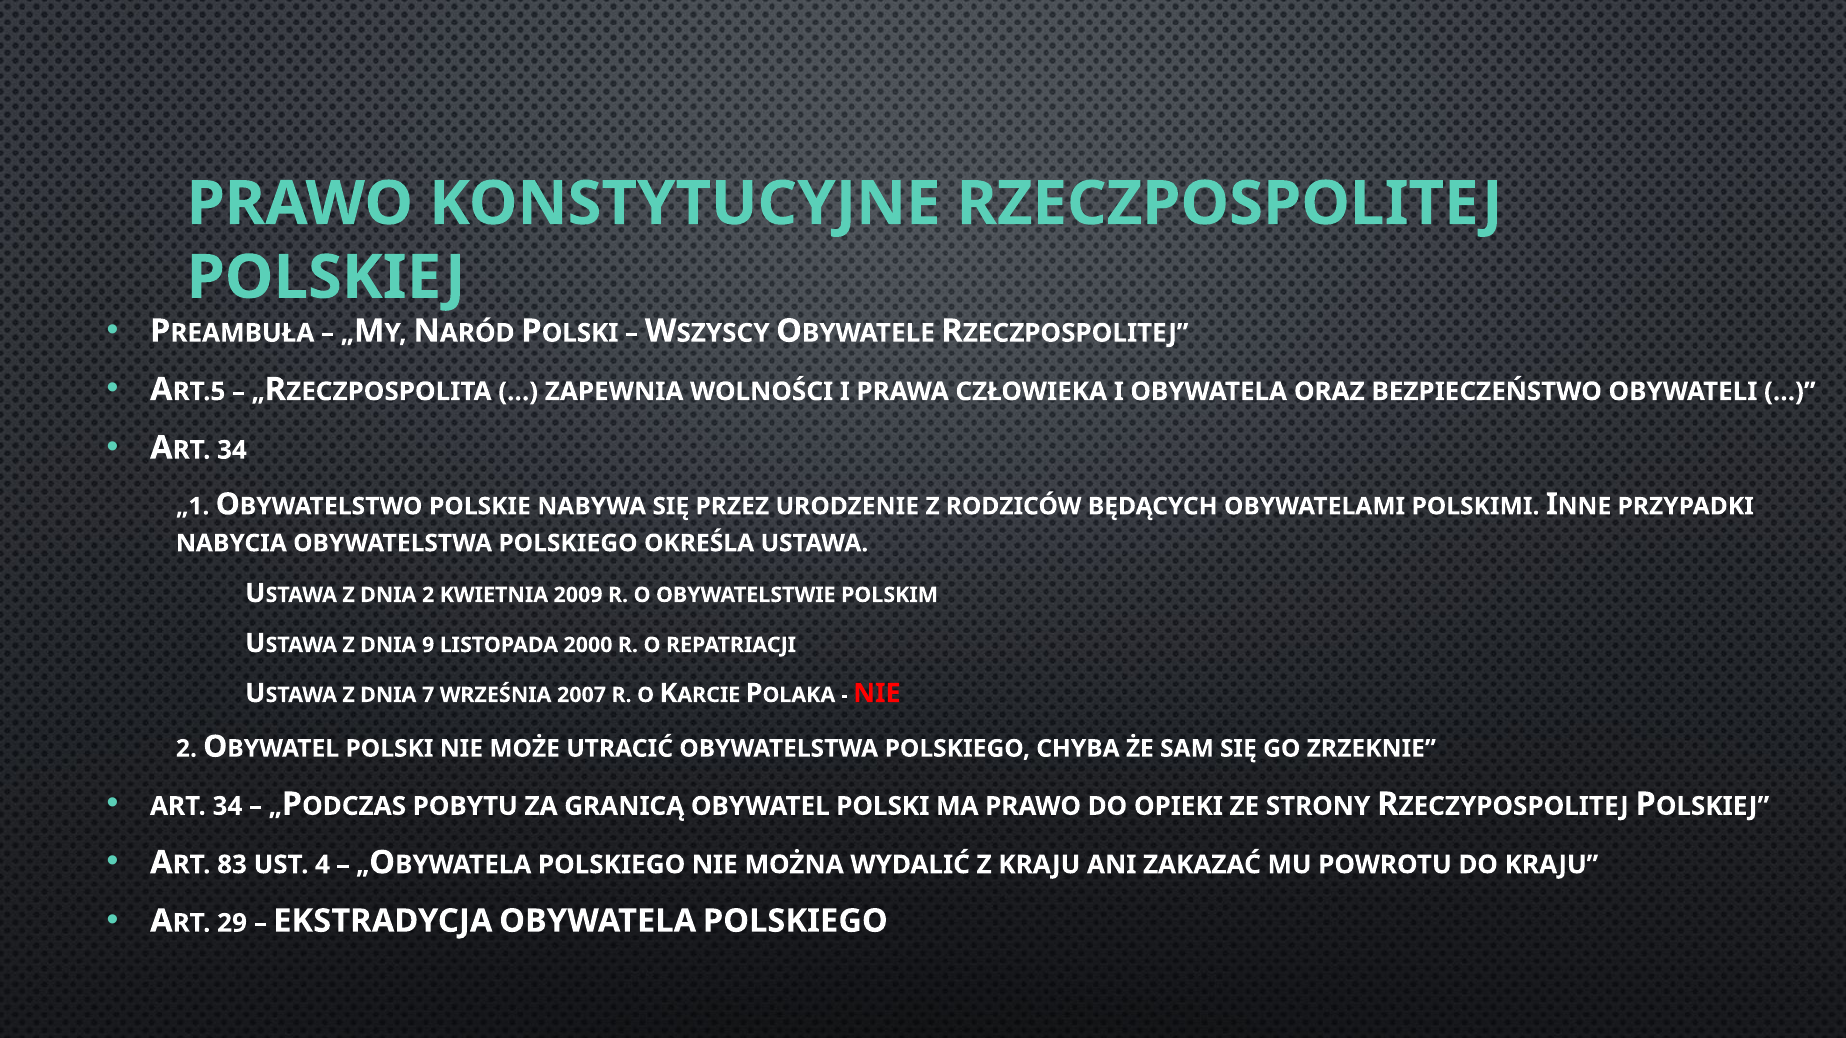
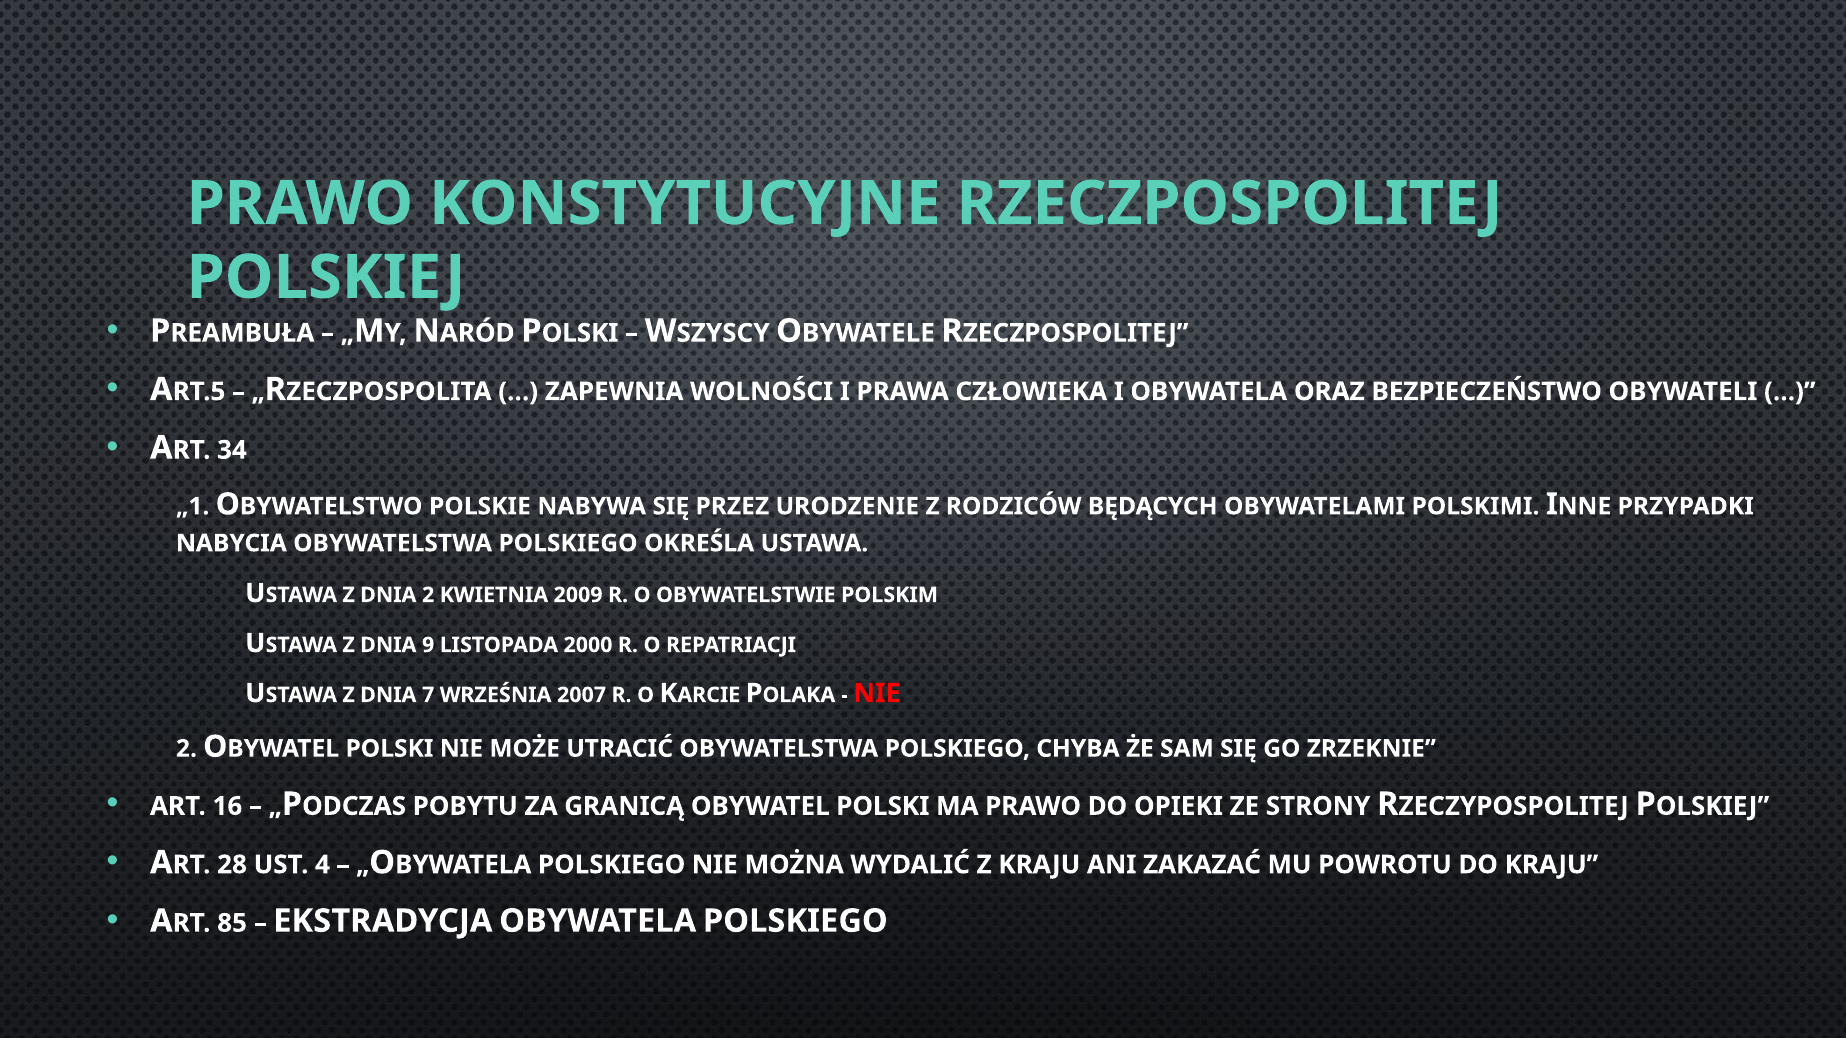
34: 34 -> 16 (227, 806)
83: 83 -> 28 (232, 865)
29: 29 -> 85 (232, 923)
